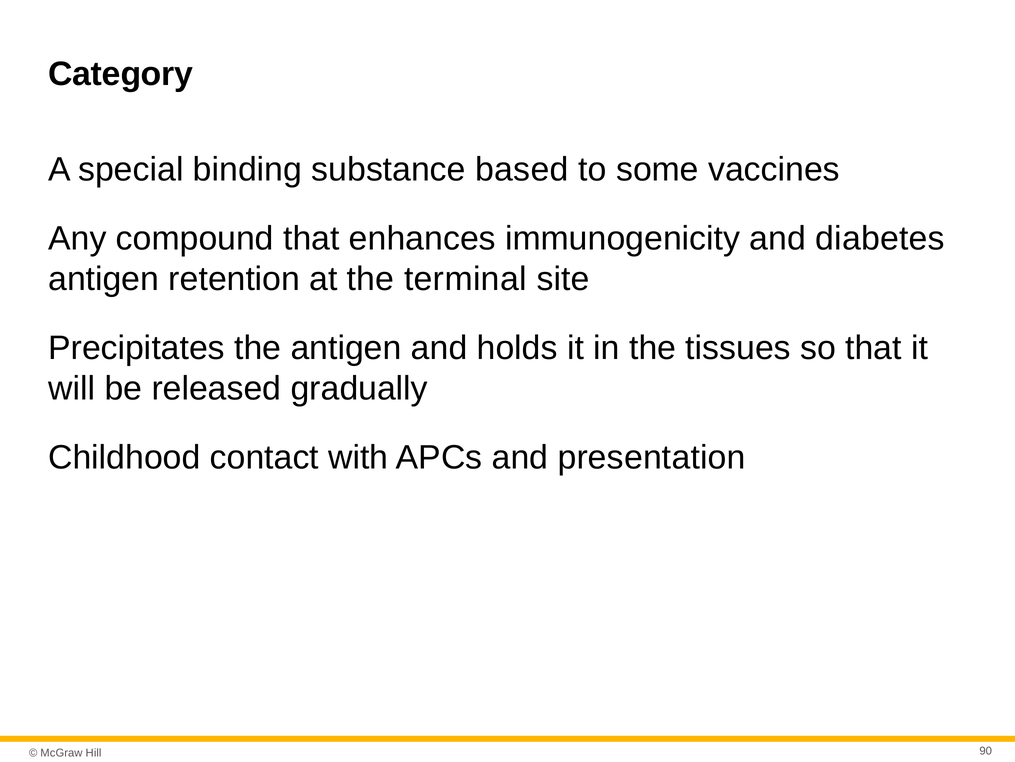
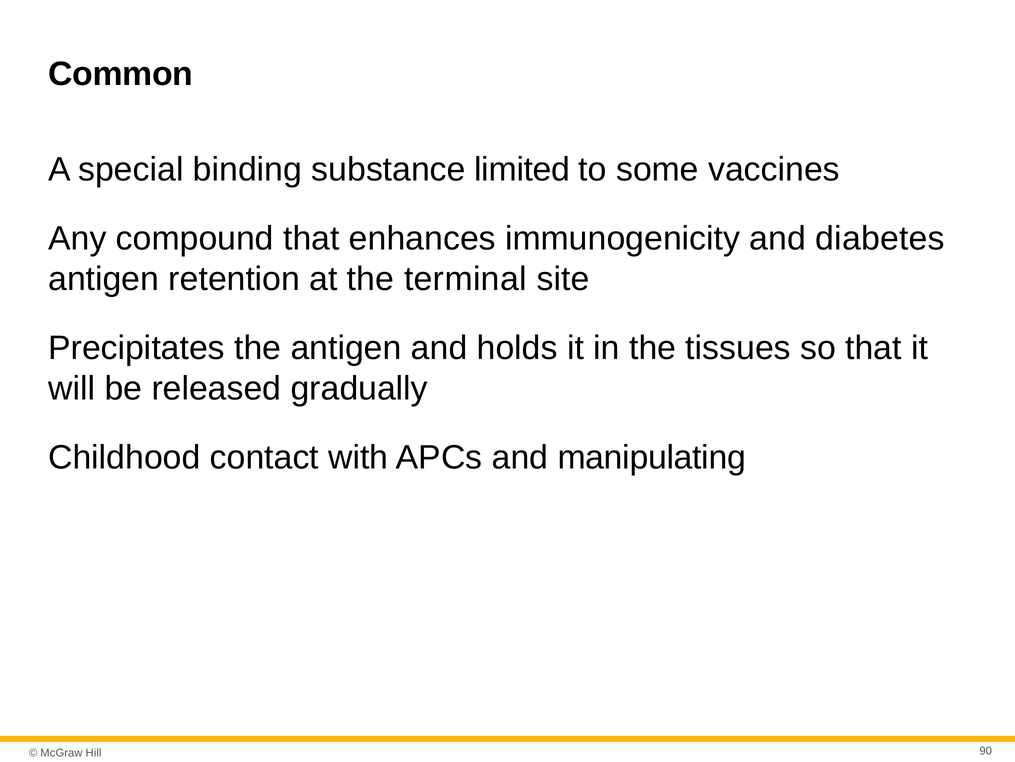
Category: Category -> Common (121, 74)
based: based -> limited (522, 169)
presentation: presentation -> manipulating (652, 457)
